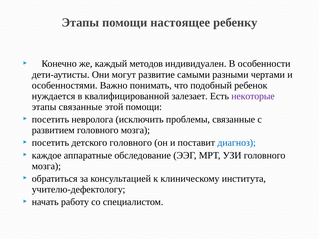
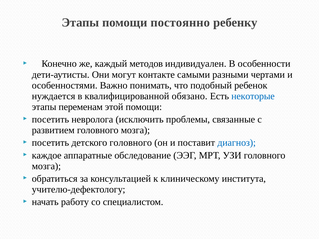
настоящее: настоящее -> постоянно (180, 23)
развитие: развитие -> контакте (157, 75)
залезает: залезает -> обязано (190, 96)
некоторые colour: purple -> blue (253, 96)
этапы связанные: связанные -> переменам (81, 107)
